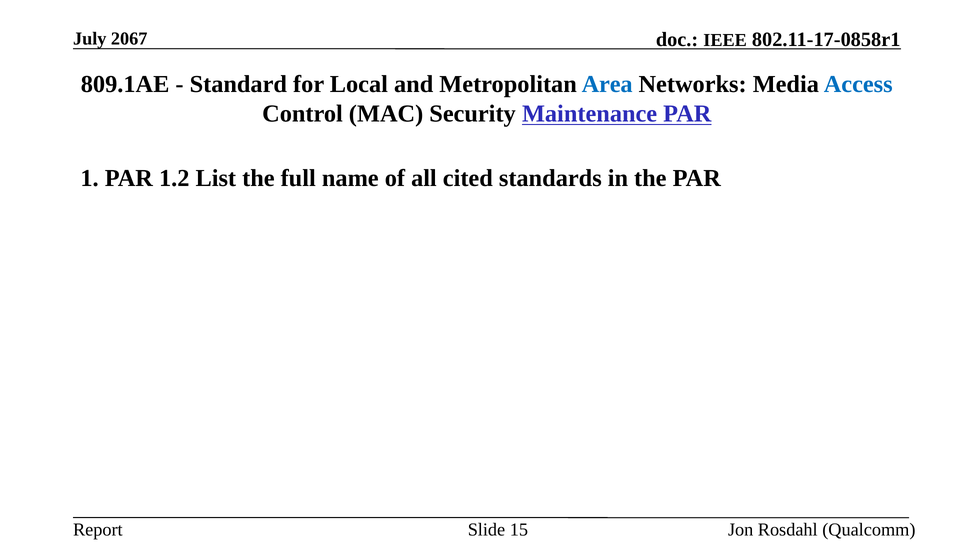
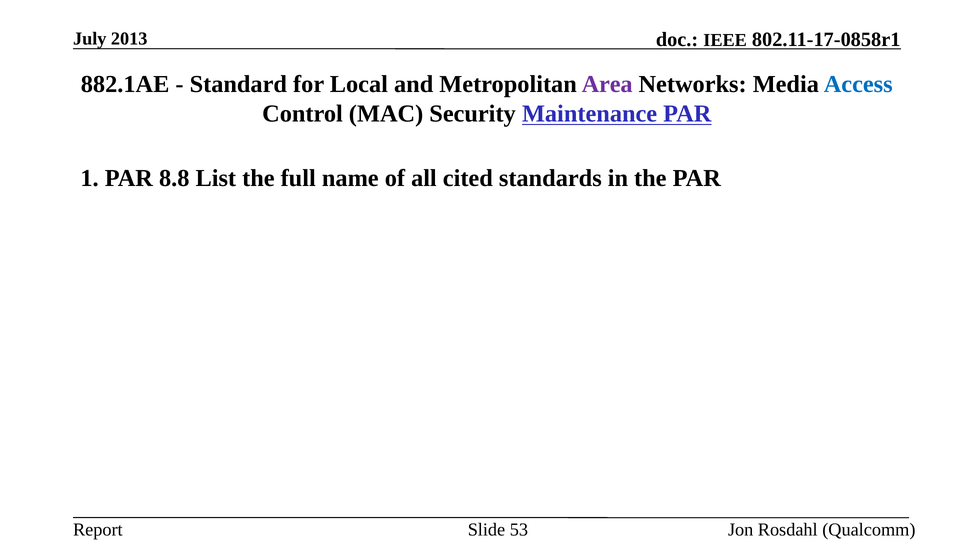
2067: 2067 -> 2013 (129, 39)
809.1AE: 809.1AE -> 882.1AE (125, 84)
Area colour: blue -> purple (607, 84)
1.2: 1.2 -> 8.8 (174, 178)
15: 15 -> 53 (519, 530)
